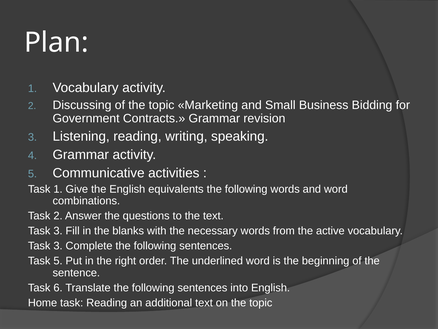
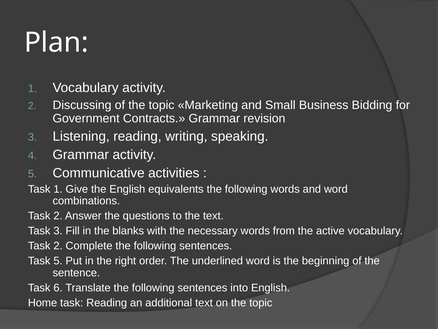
3: 3 -> 2 (58, 246)
